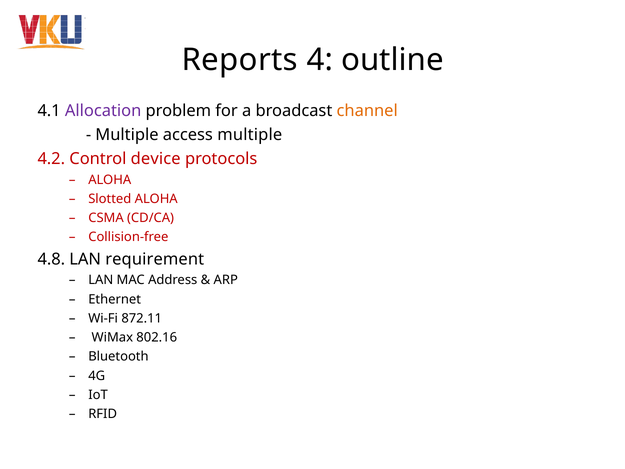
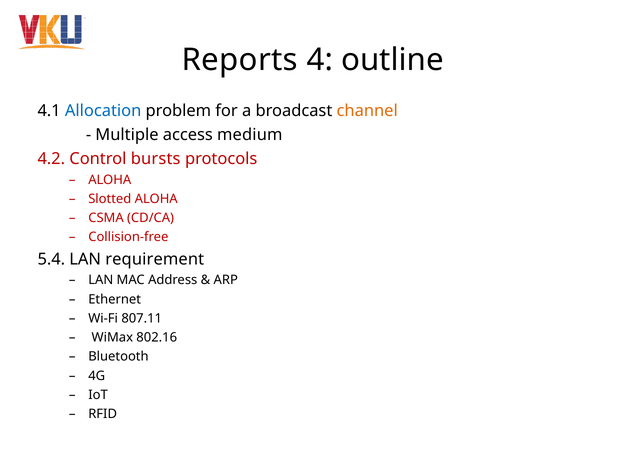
Allocation colour: purple -> blue (103, 111)
access multiple: multiple -> medium (250, 135)
device: device -> bursts (156, 159)
4.8: 4.8 -> 5.4 (51, 259)
872.11: 872.11 -> 807.11 (142, 318)
